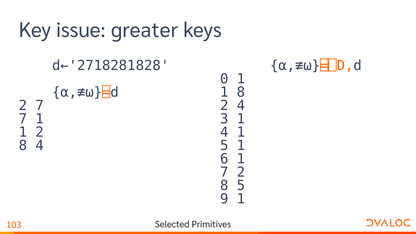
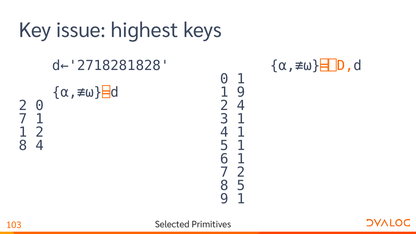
greater: greater -> highest (145, 30)
1 8: 8 -> 9 (241, 92)
2 7: 7 -> 0 (40, 106)
